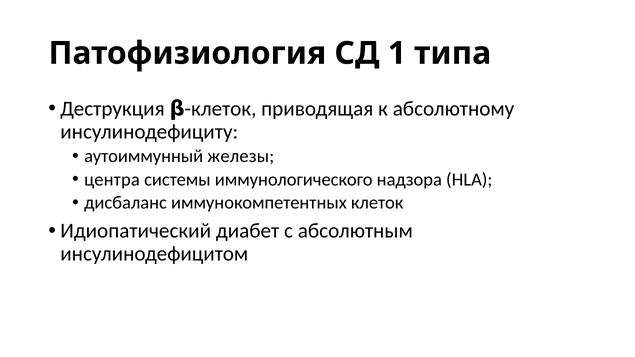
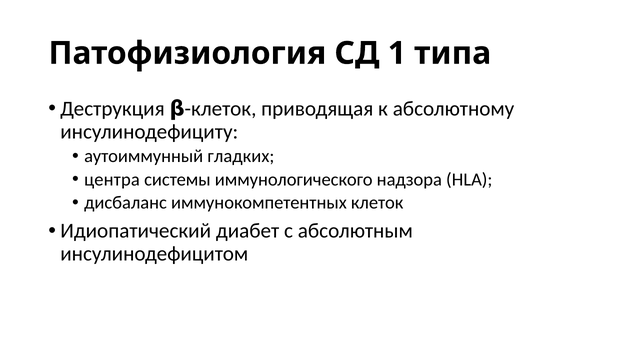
железы: железы -> гладких (241, 156)
